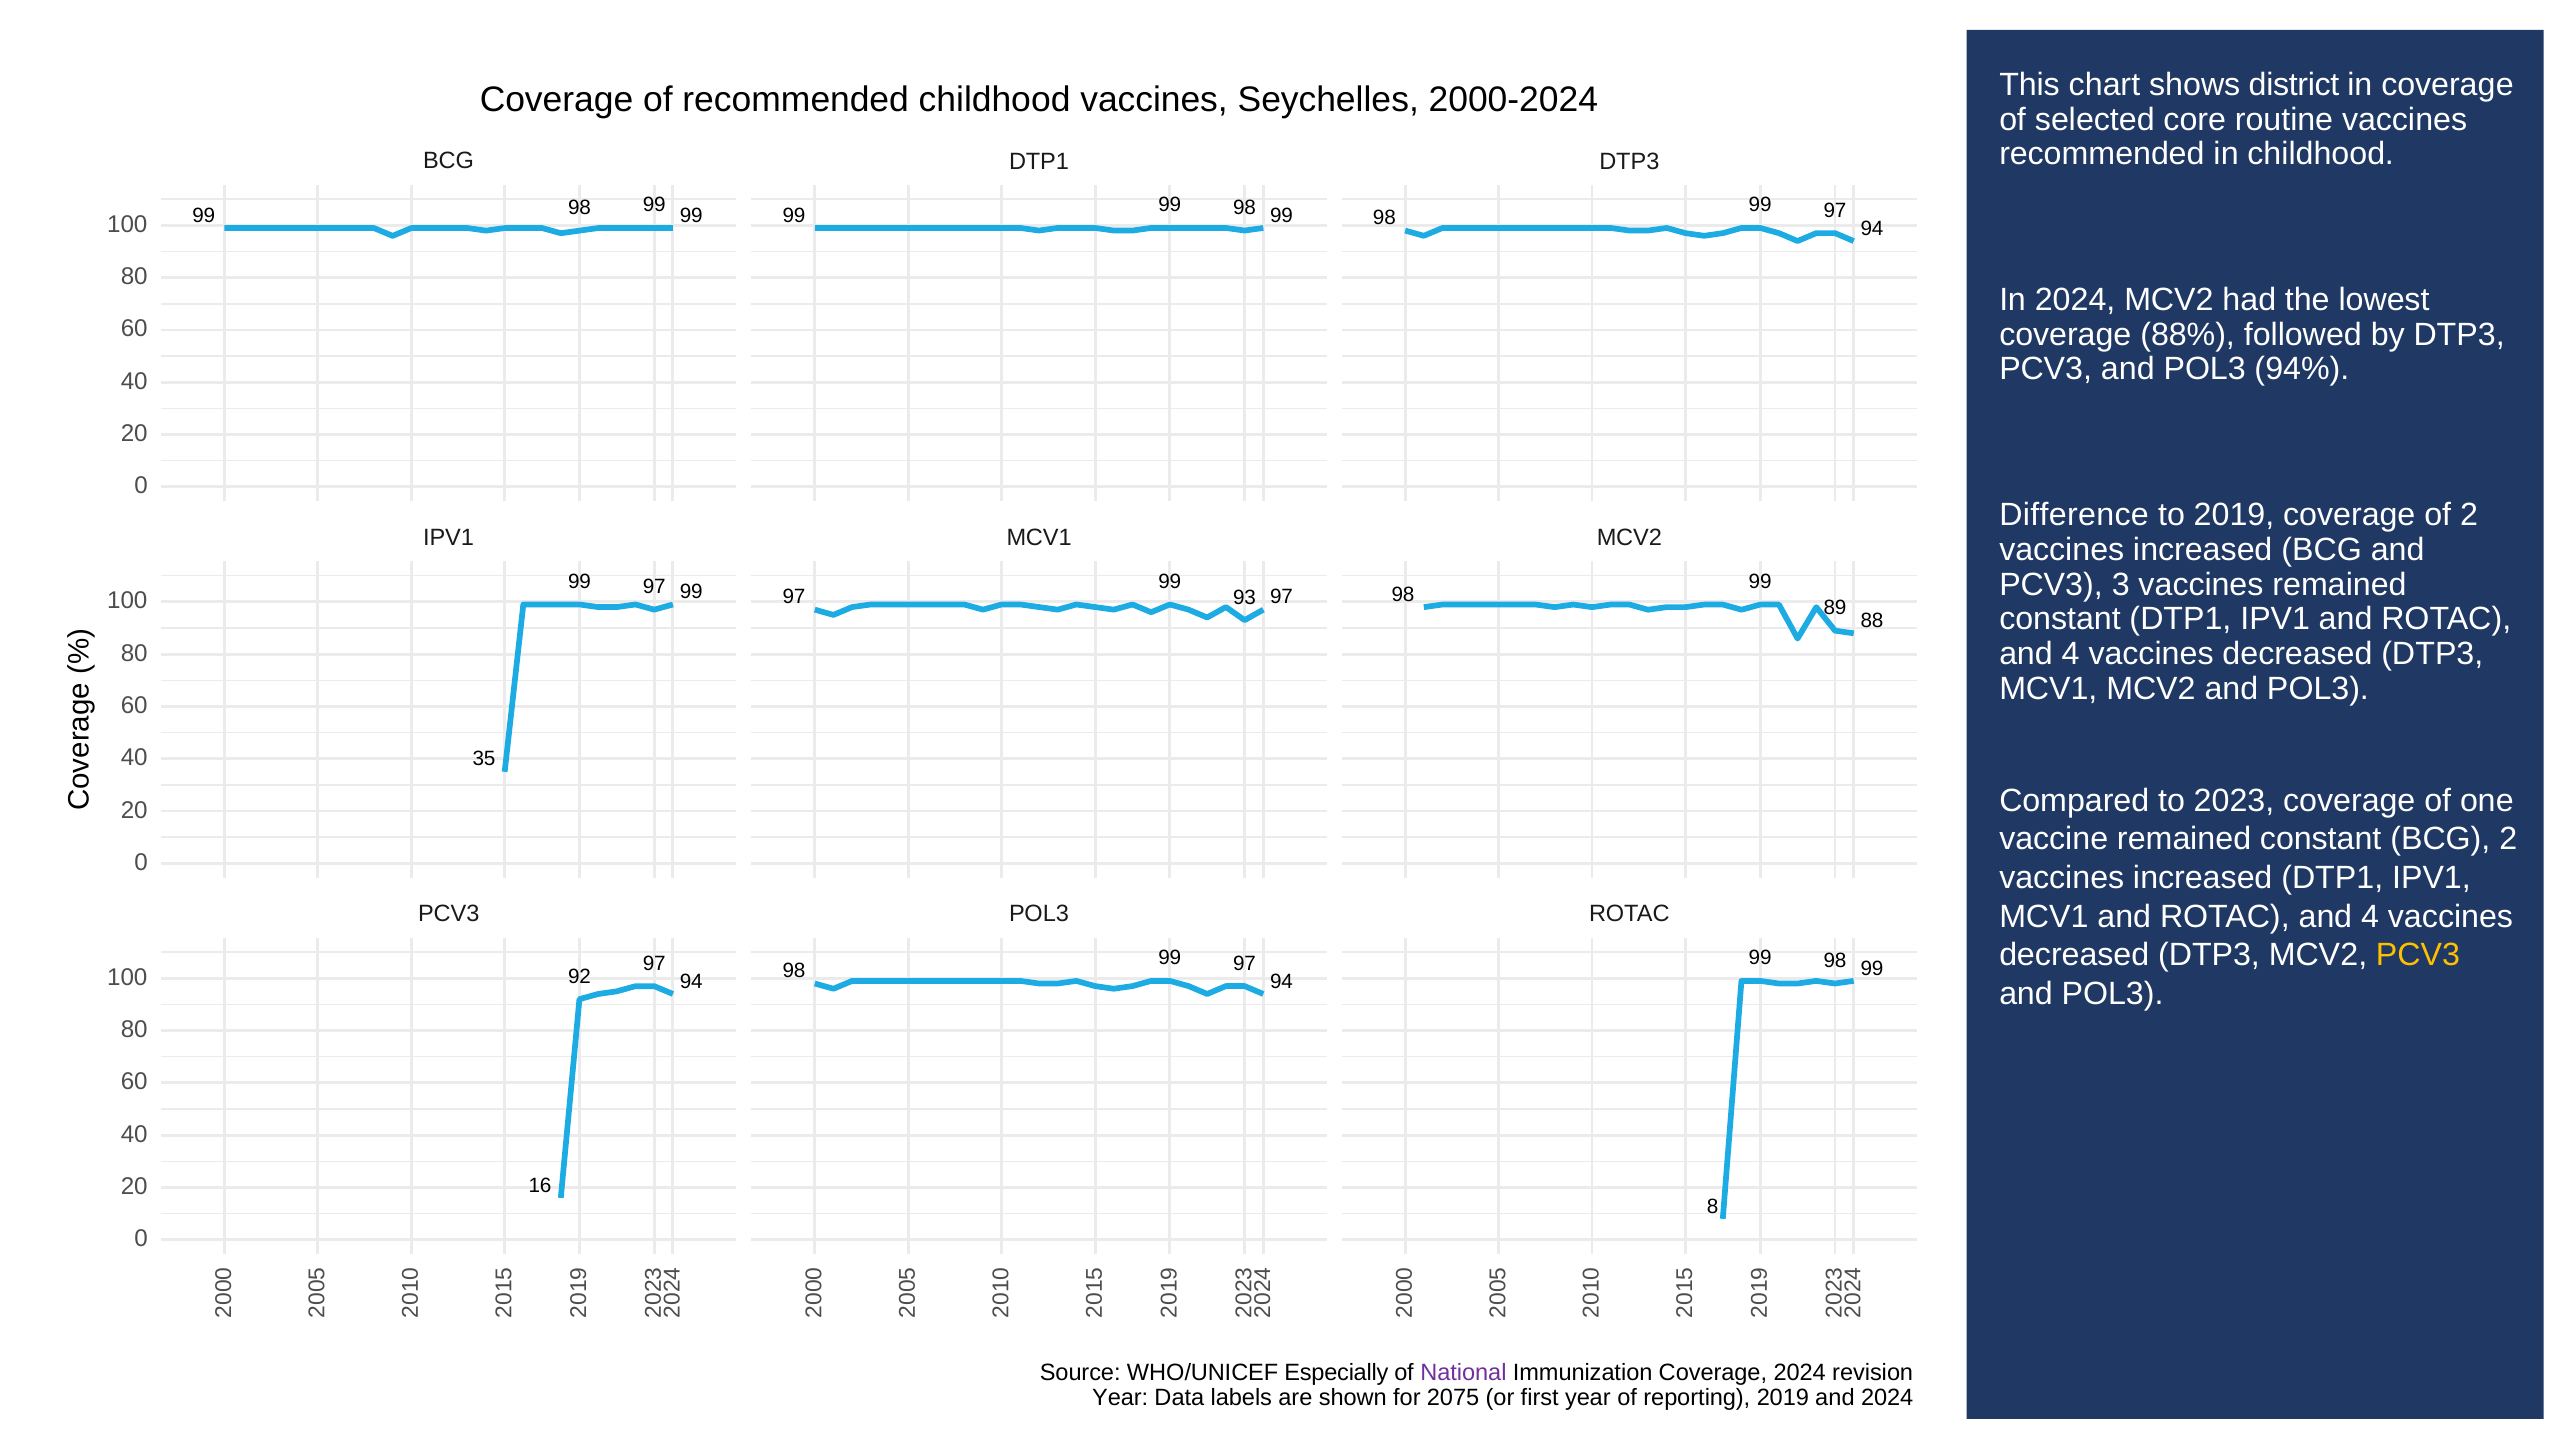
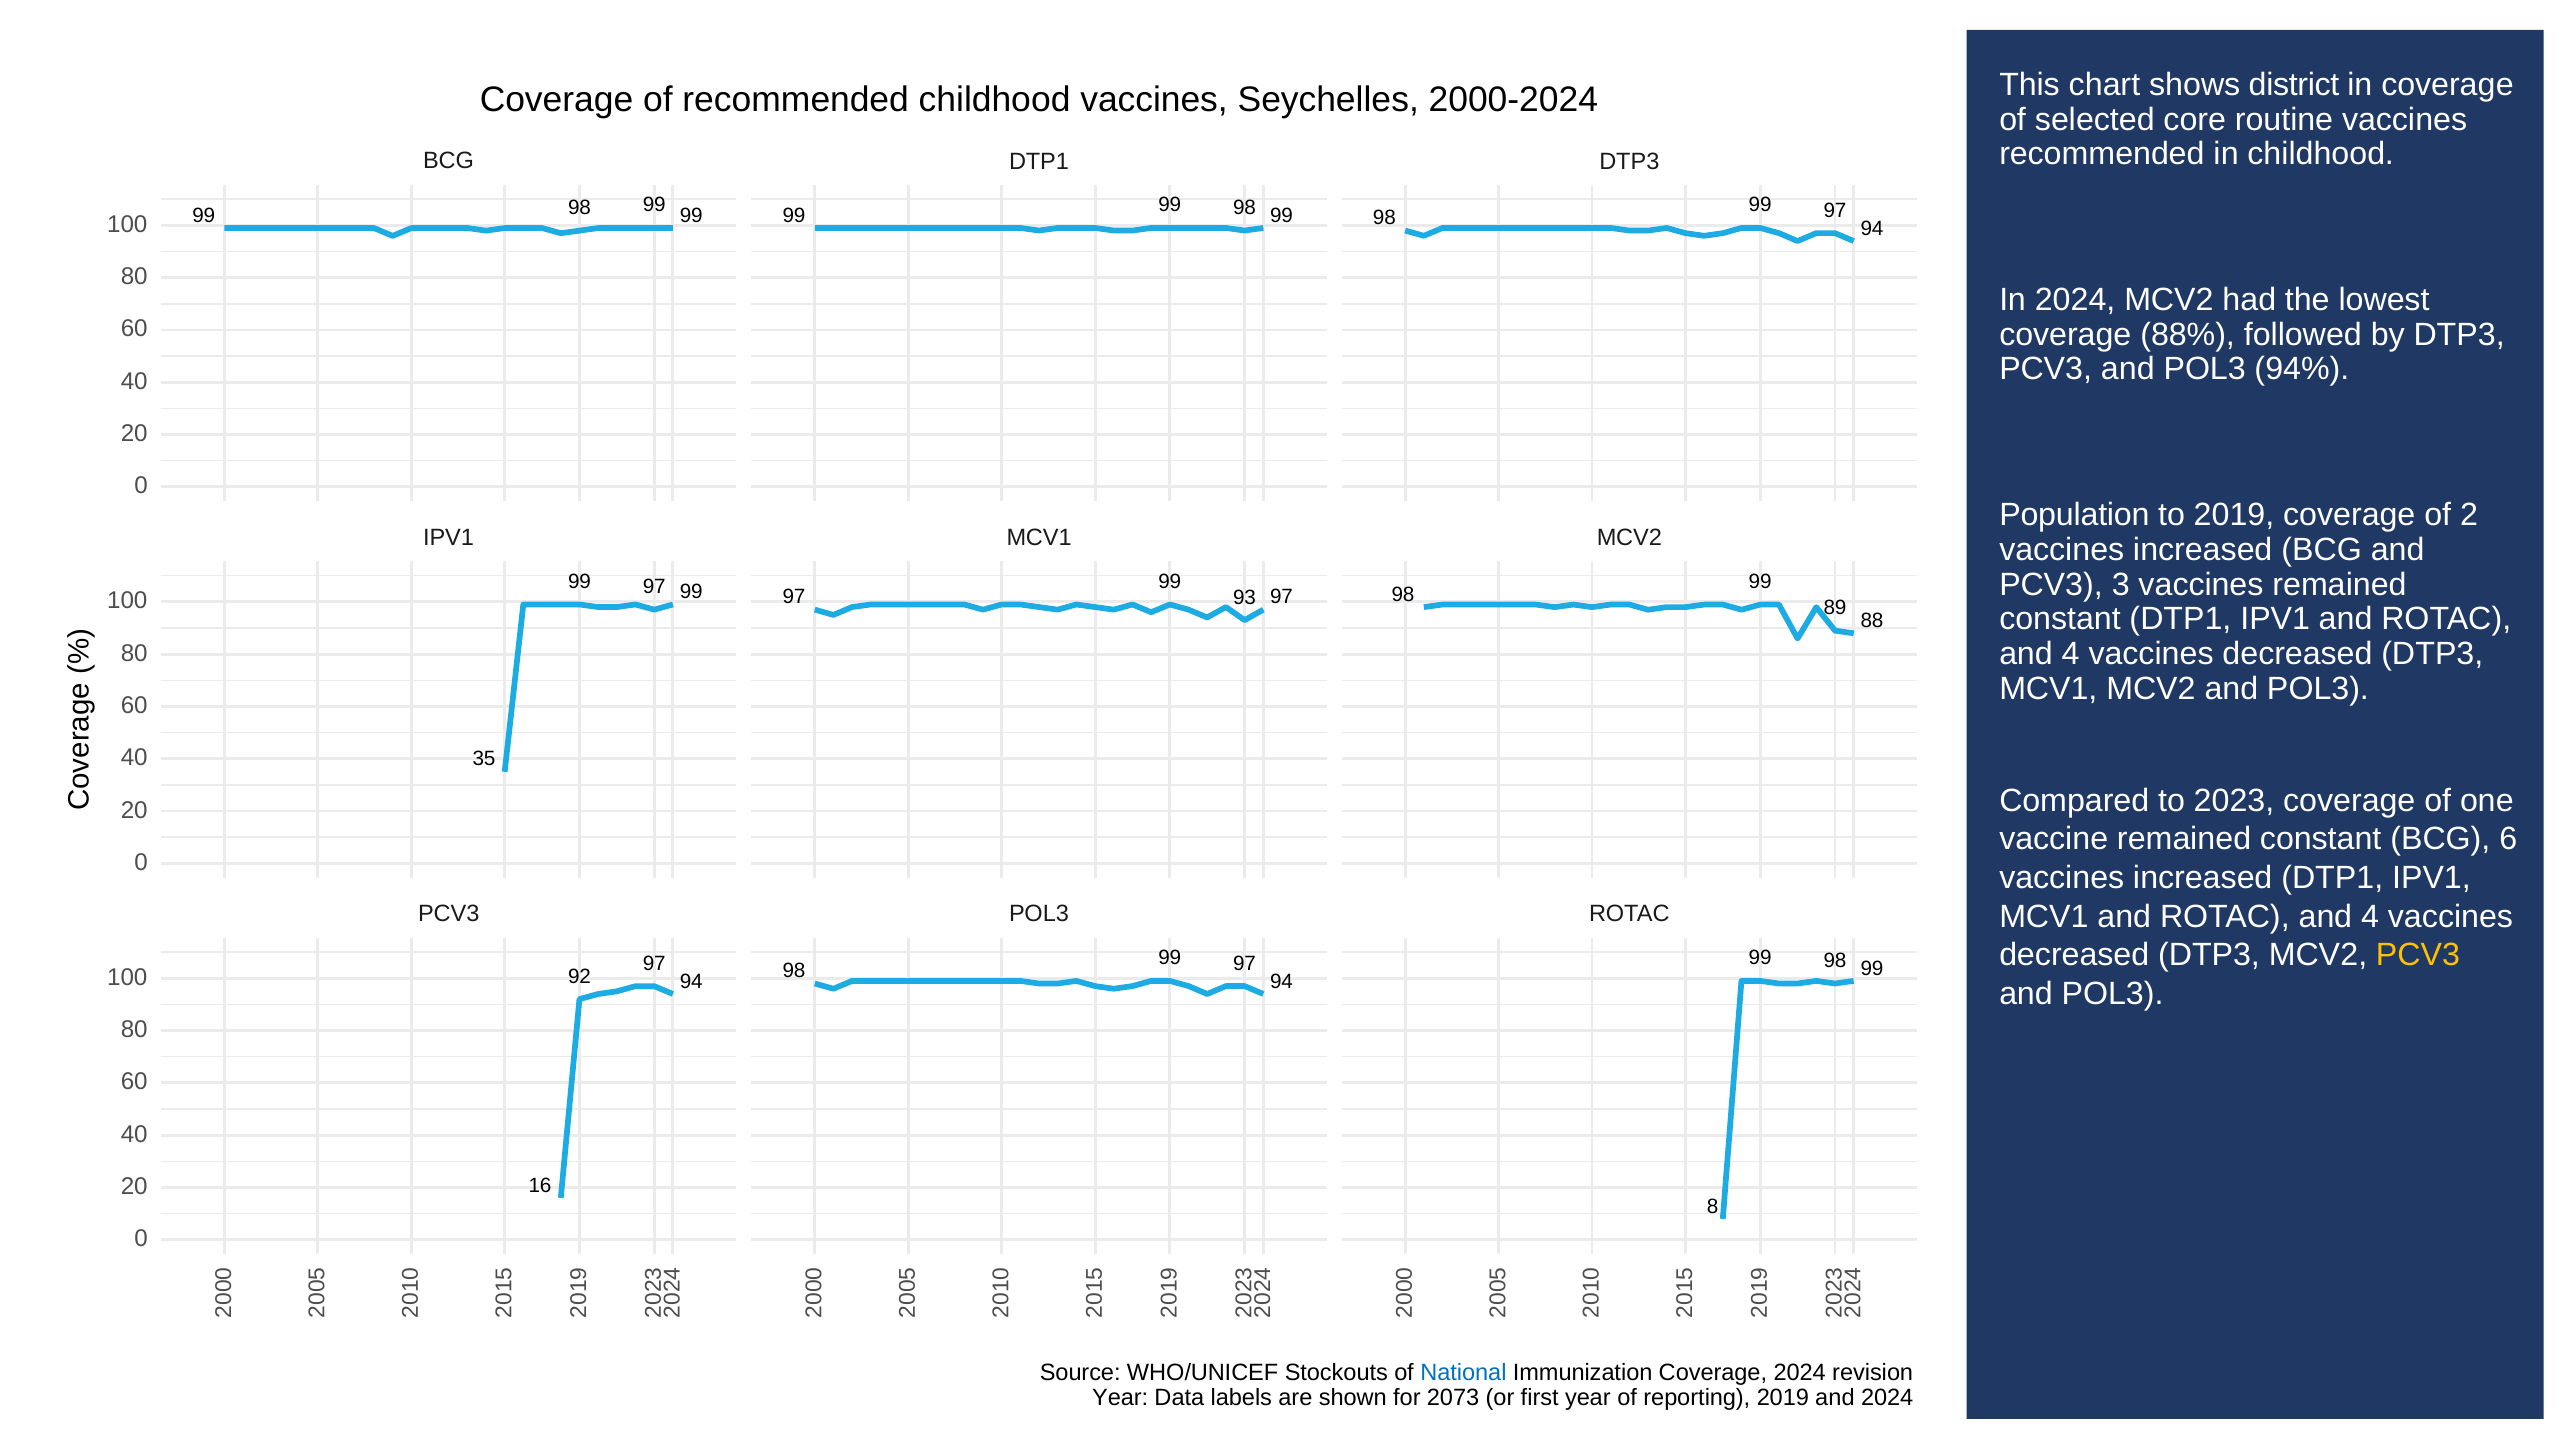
Difference: Difference -> Population (2074, 515)
BCG 2: 2 -> 6 (2508, 839)
Especially: Especially -> Stockouts (1336, 1373)
National colour: purple -> blue (1463, 1373)
2075: 2075 -> 2073 (1453, 1398)
